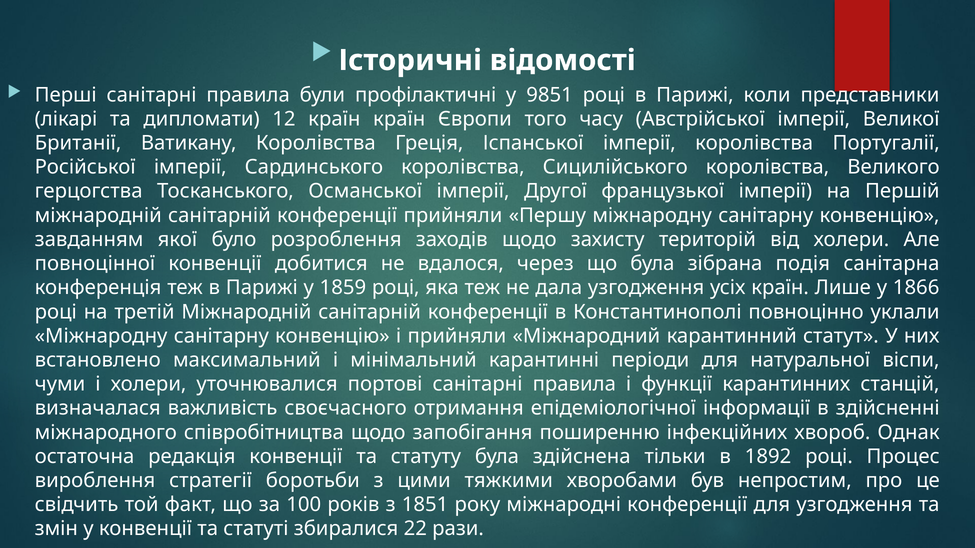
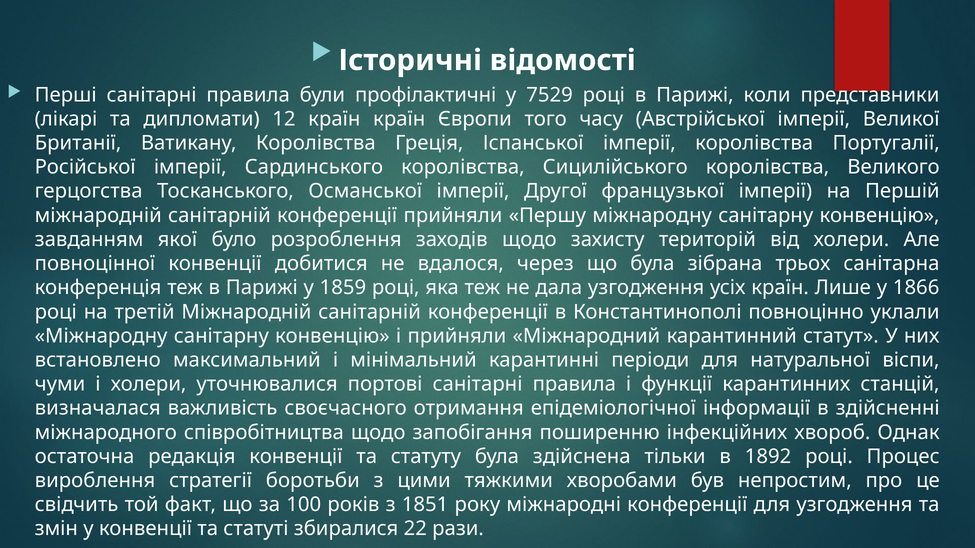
9851: 9851 -> 7529 (550, 95)
подія: подія -> трьох (803, 264)
